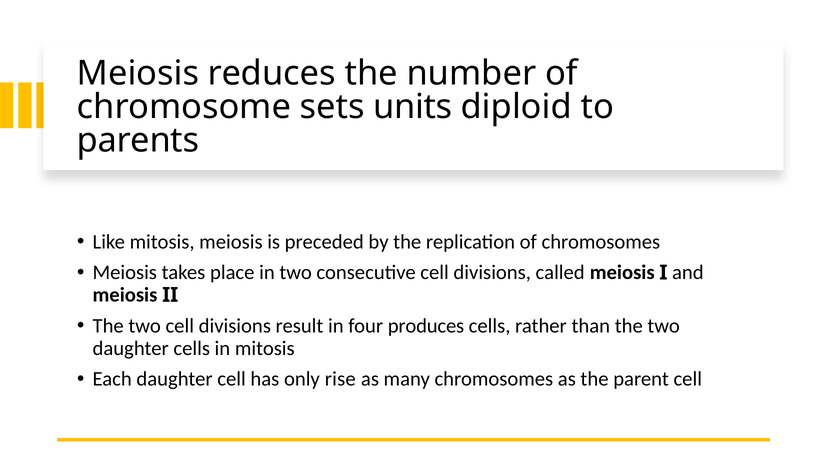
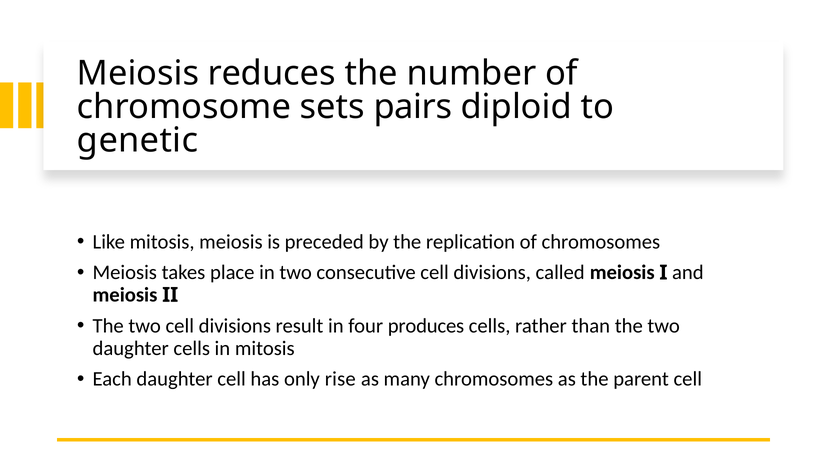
units: units -> pairs (413, 107)
parents: parents -> genetic (138, 140)
